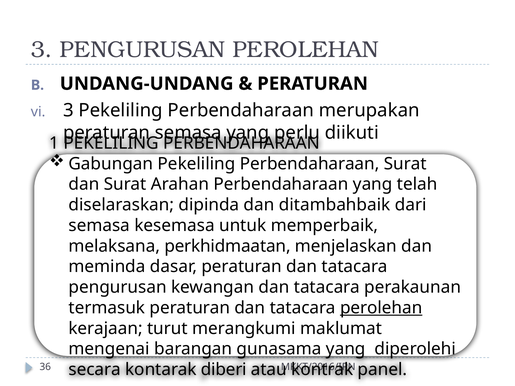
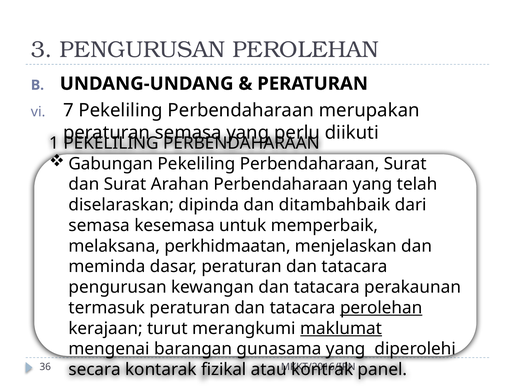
3: 3 -> 7 (68, 110)
maklumat underline: none -> present (341, 329)
diberi: diberi -> fizikal (224, 370)
